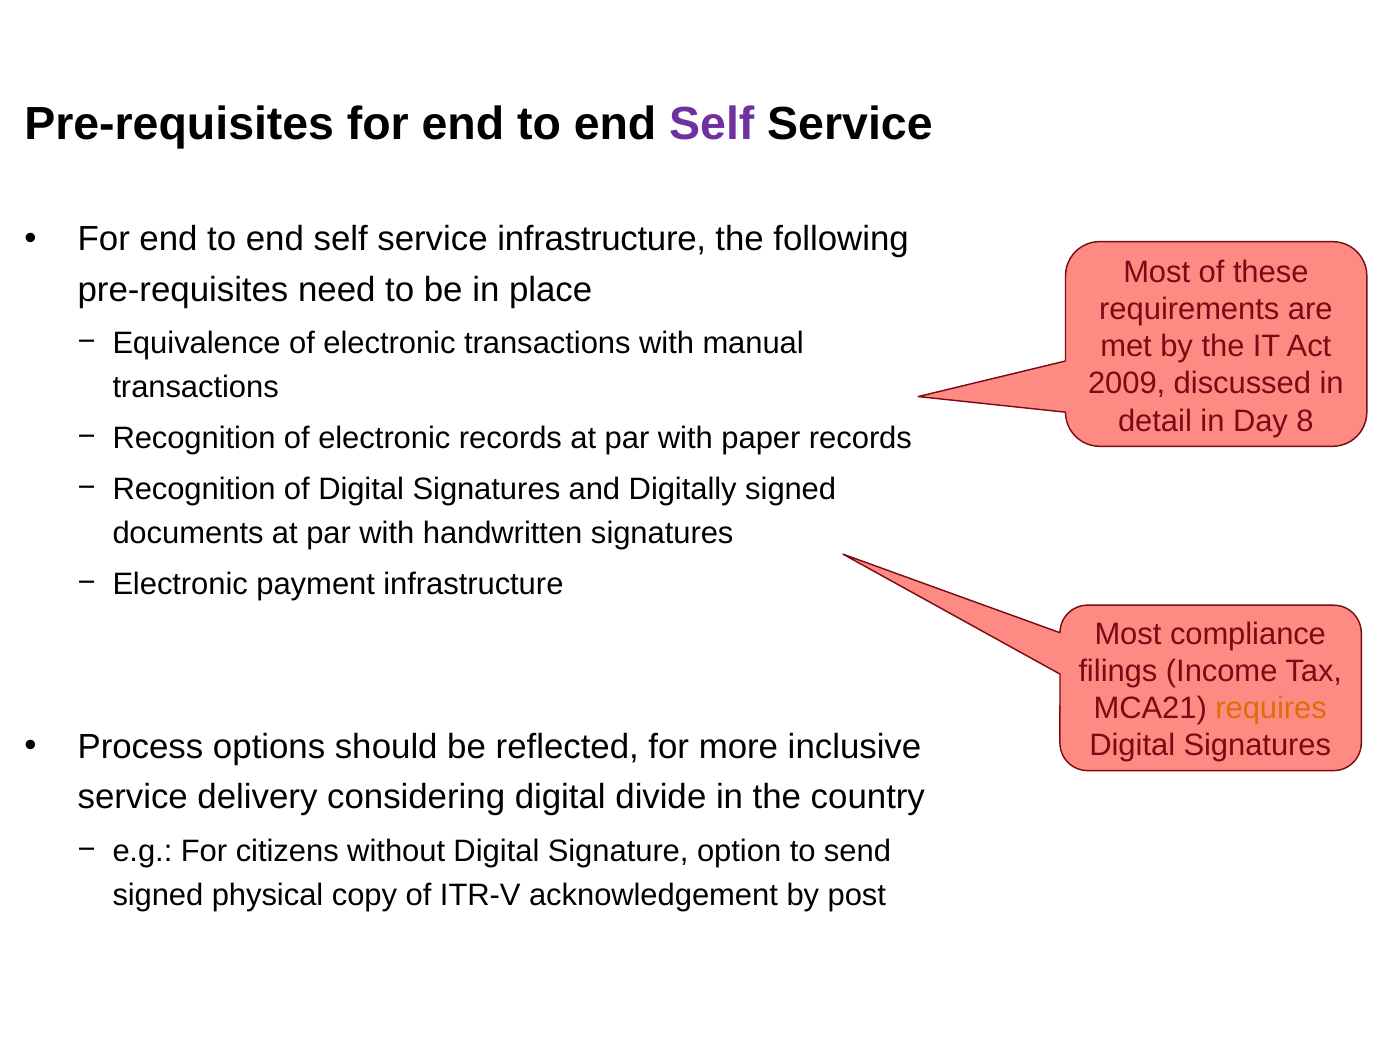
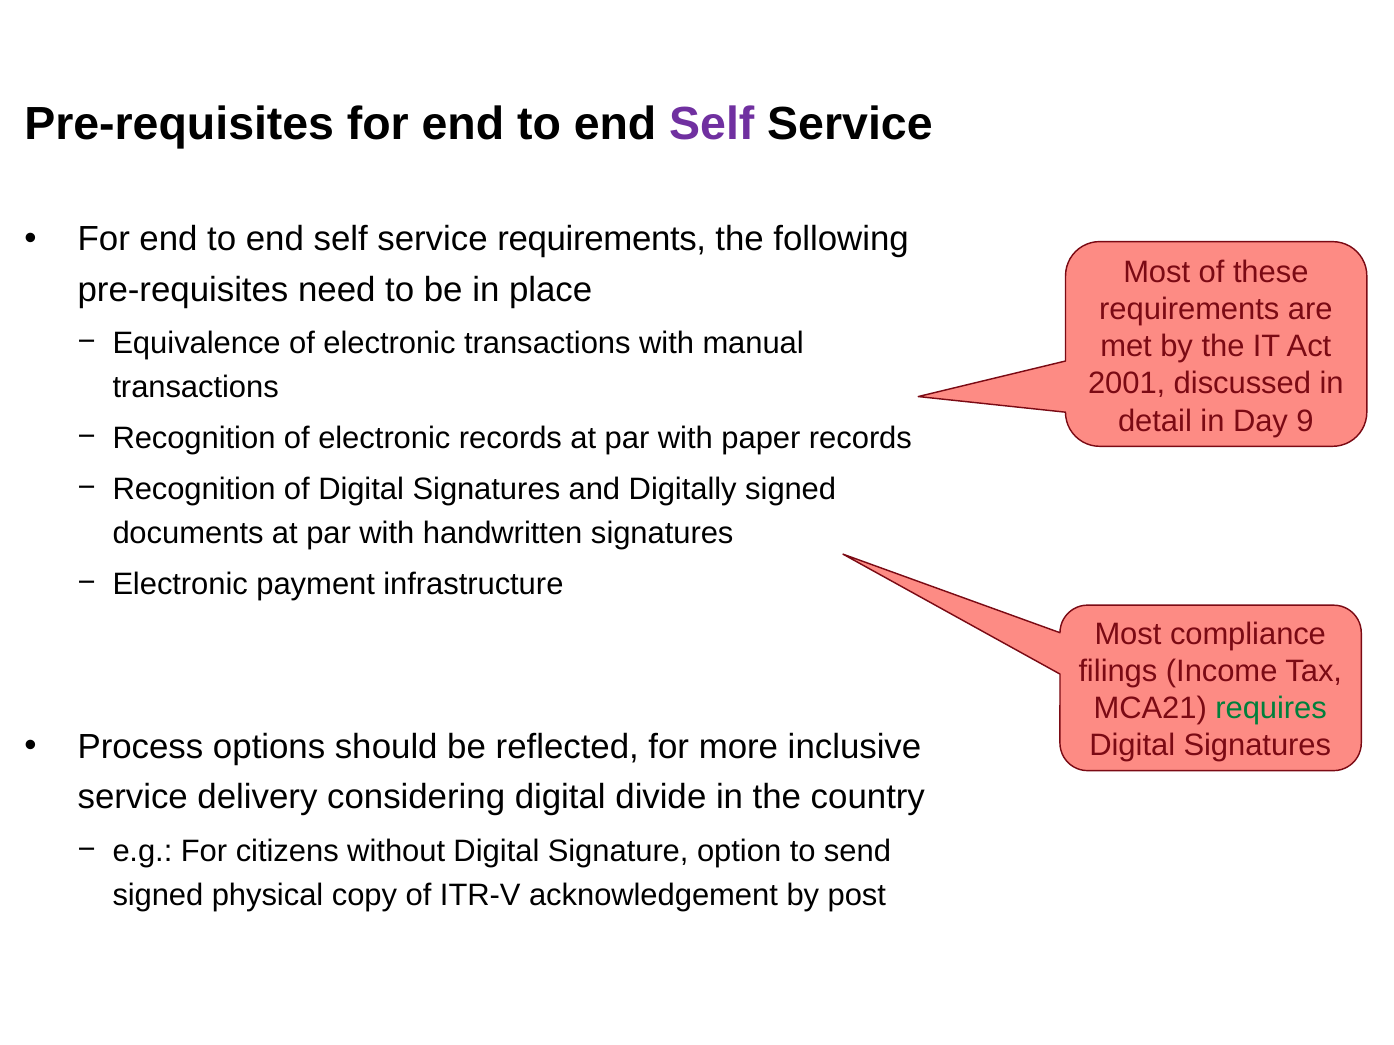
service infrastructure: infrastructure -> requirements (602, 240)
2009: 2009 -> 2001 (1127, 384)
8: 8 -> 9 (1305, 421)
requires colour: orange -> green (1271, 709)
